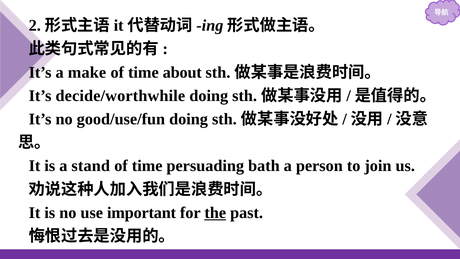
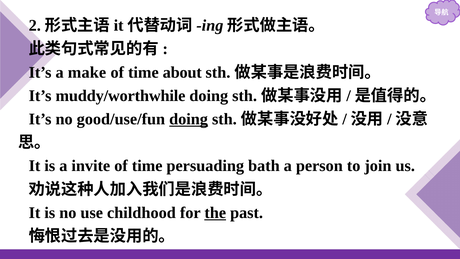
decide/worthwhile: decide/worthwhile -> muddy/worthwhile (120, 96)
doing underline: none -> present (189, 119)
stand: stand -> invite (91, 166)
important: important -> childhood (141, 213)
